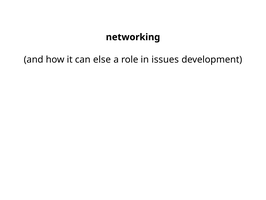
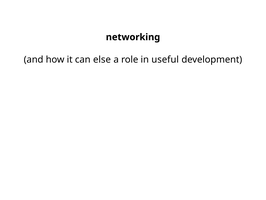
issues: issues -> useful (165, 59)
